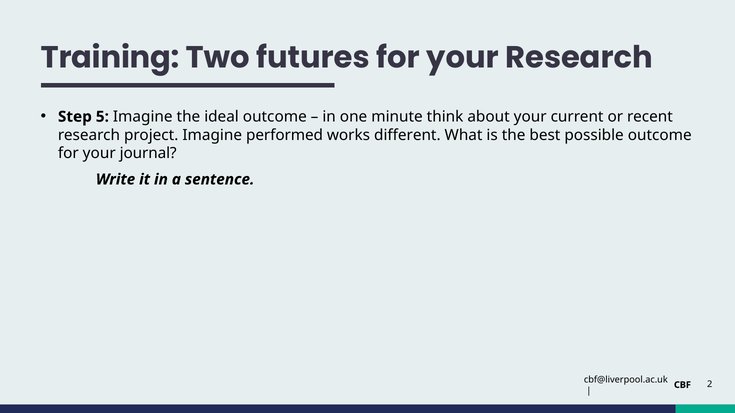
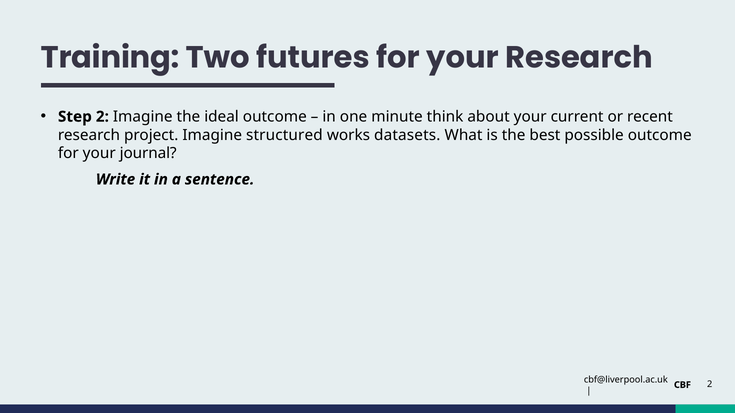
Step 5: 5 -> 2 (102, 117)
performed: performed -> structured (284, 135)
different: different -> datasets (407, 135)
